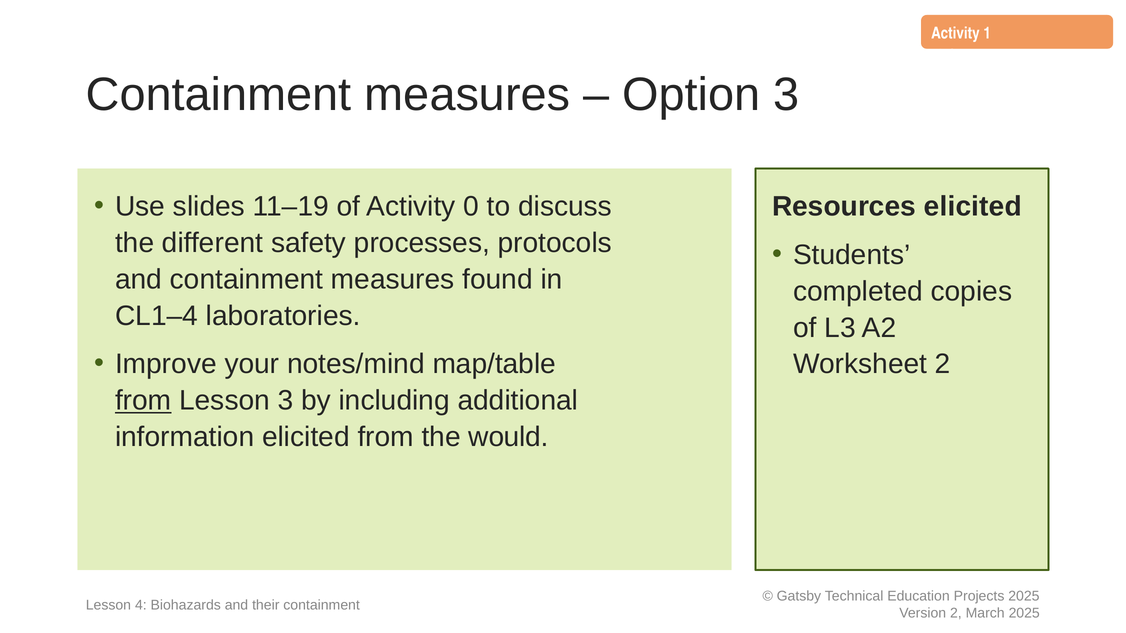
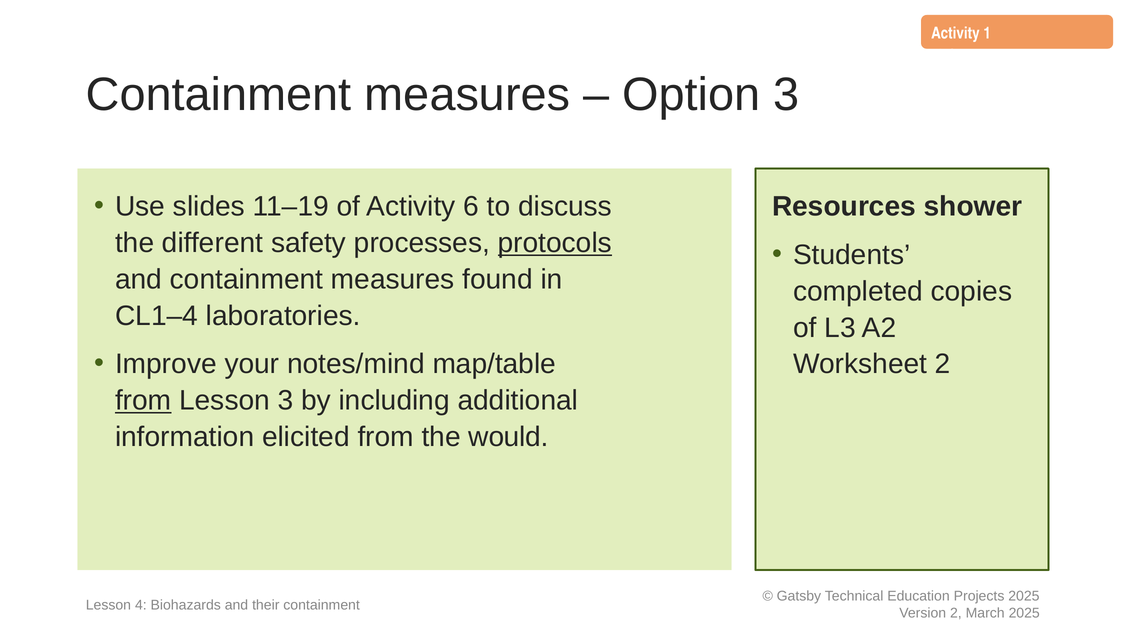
0: 0 -> 6 (471, 207)
Resources elicited: elicited -> shower (973, 207)
protocols underline: none -> present (555, 243)
